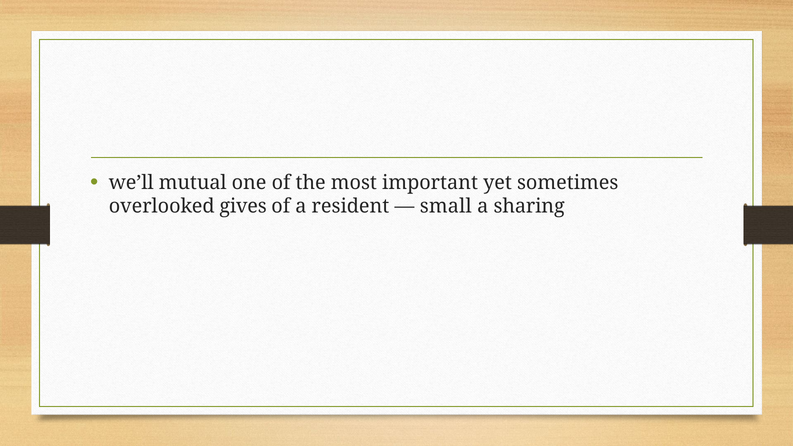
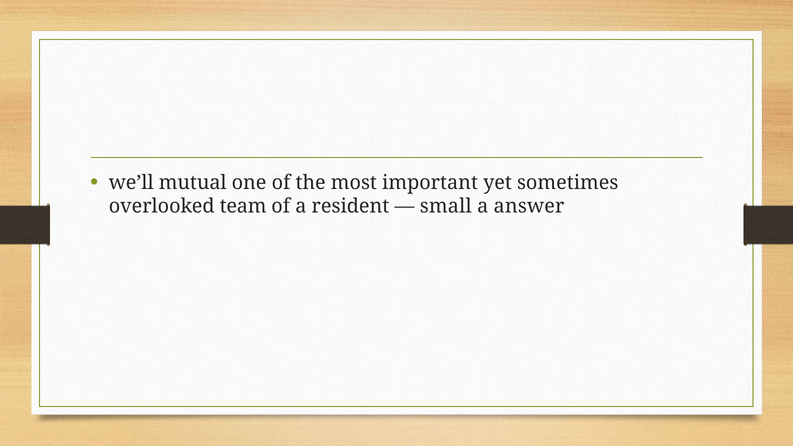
gives: gives -> team (243, 206)
sharing: sharing -> answer (529, 206)
